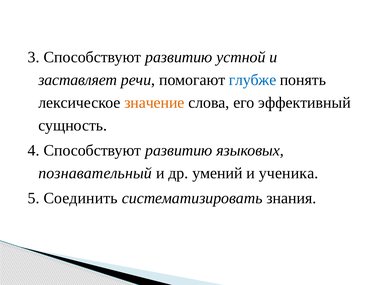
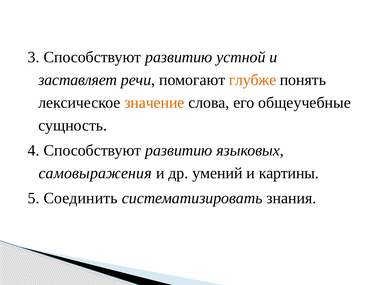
глубже colour: blue -> orange (253, 80)
эффективный: эффективный -> общеучебные (305, 103)
познавательный: познавательный -> самовыражения (95, 173)
ученика: ученика -> картины (289, 173)
